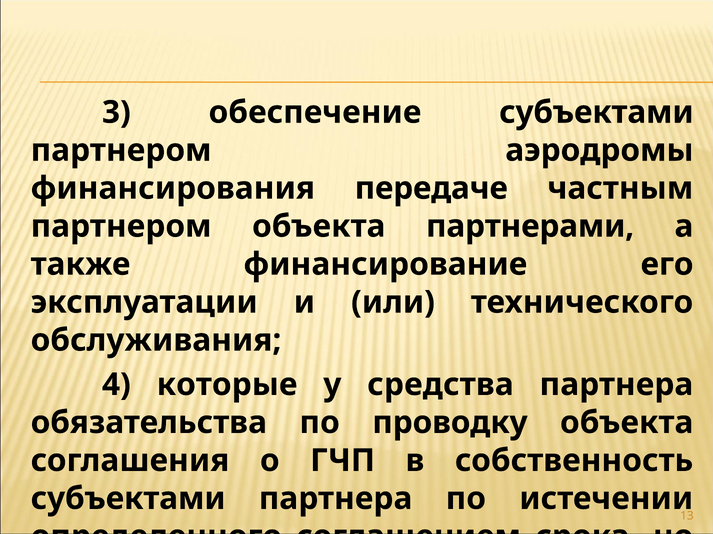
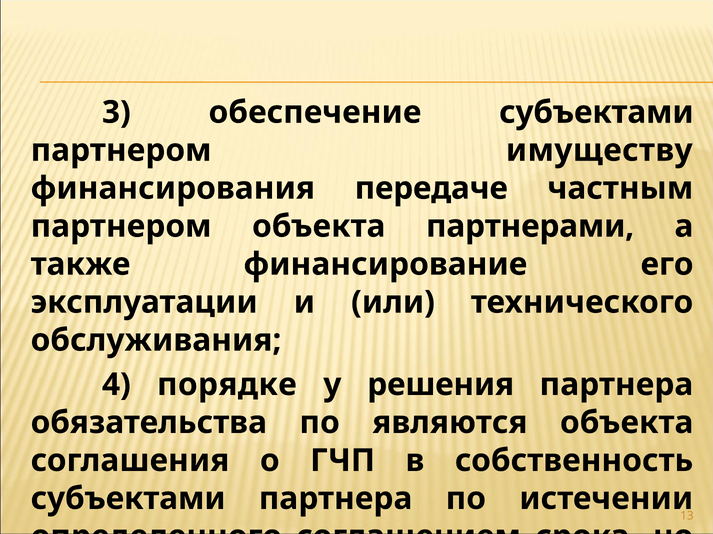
аэродромы: аэродромы -> имуществу (599, 151)
которые: которые -> порядке (227, 385)
средства: средства -> решения (441, 385)
проводку: проводку -> являются (450, 423)
